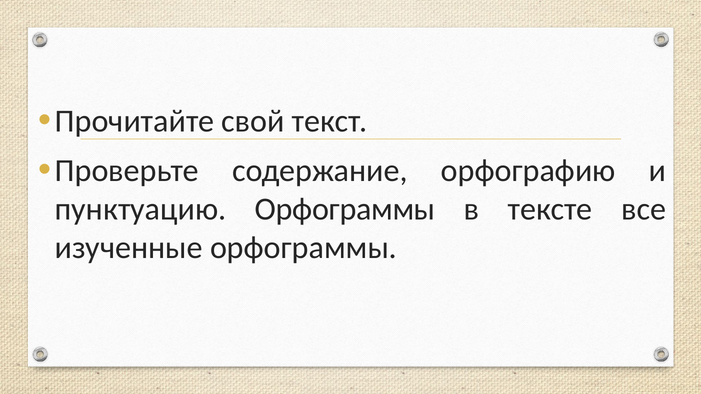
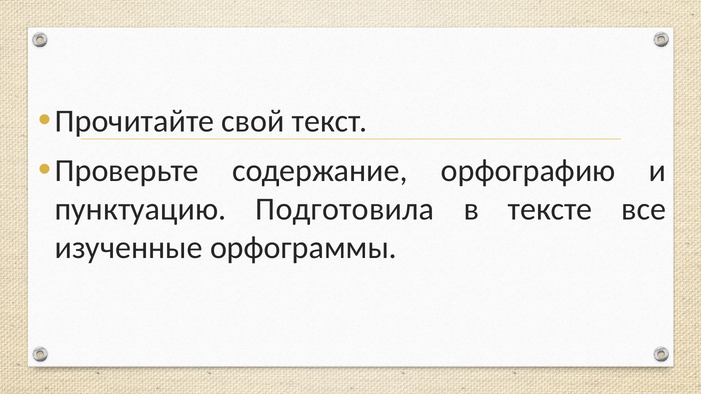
пунктуацию Орфограммы: Орфограммы -> Подготовила (345, 209)
